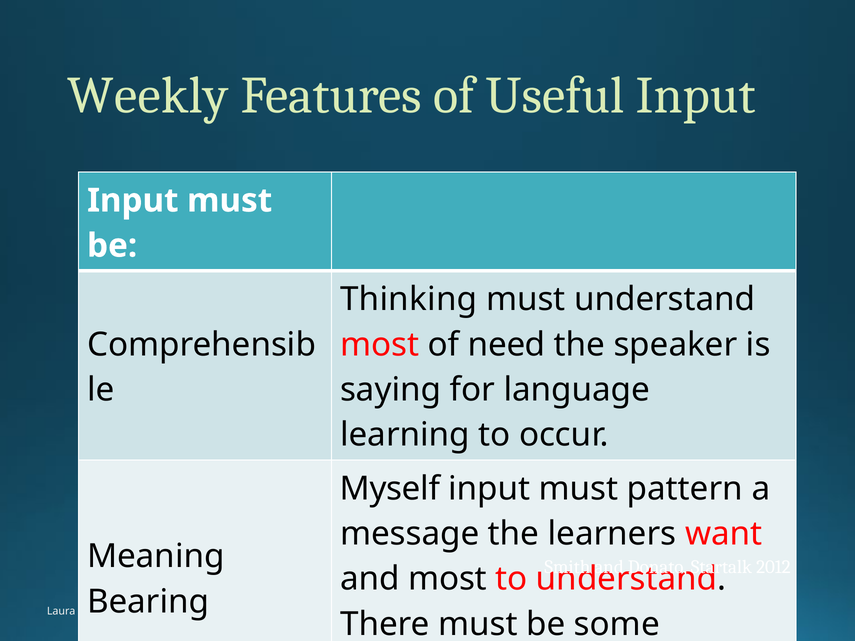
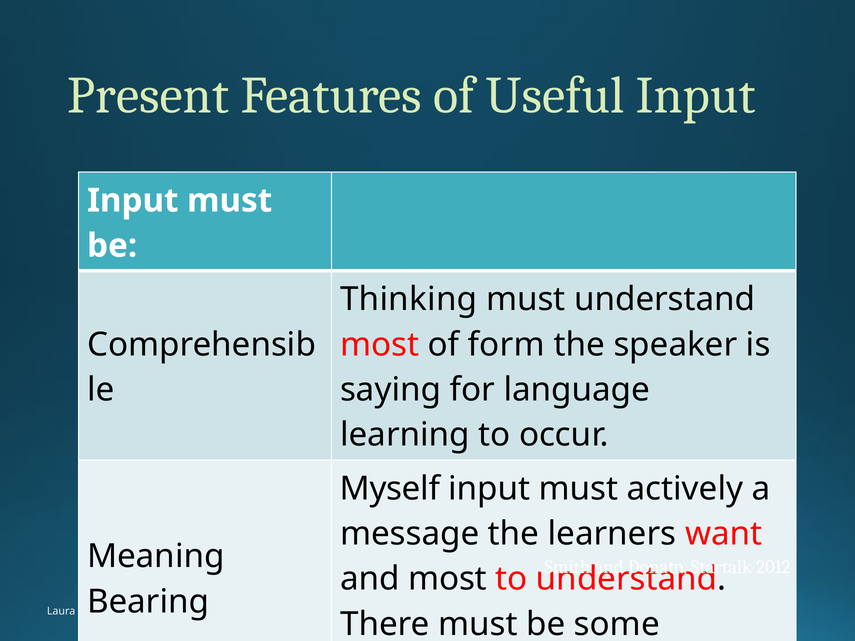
Weekly: Weekly -> Present (148, 96)
need: need -> form (506, 345)
pattern: pattern -> actively (685, 489)
